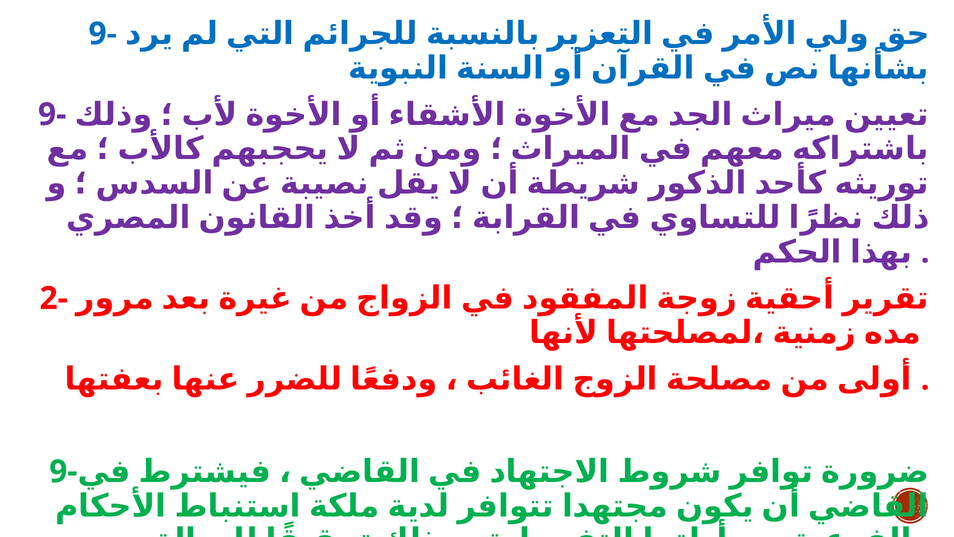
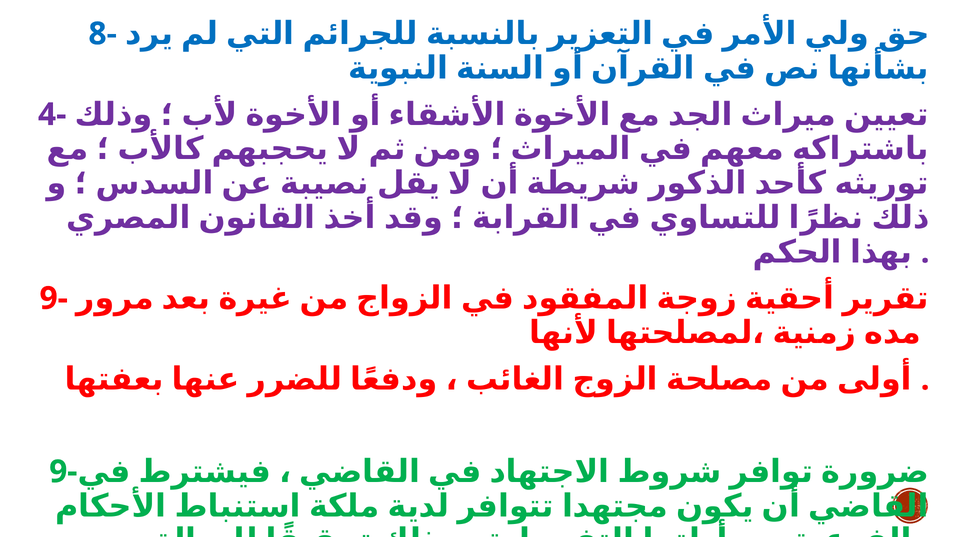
9-: 9- -> 8- (103, 34)
9-: 9- -> 4- (52, 114)
2-: 2- -> 9- (54, 298)
